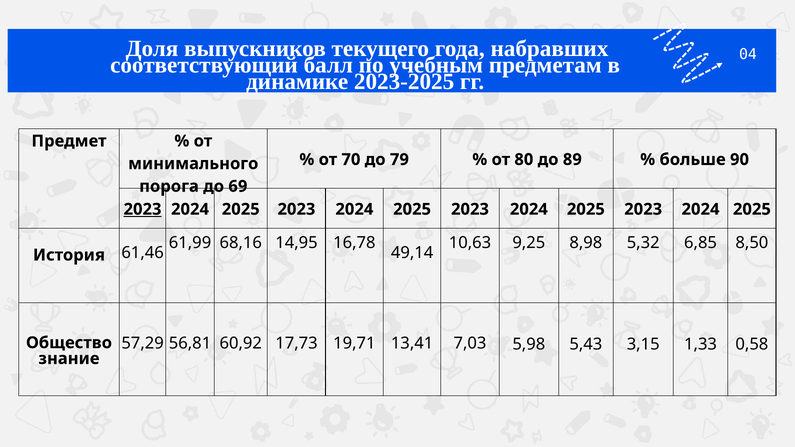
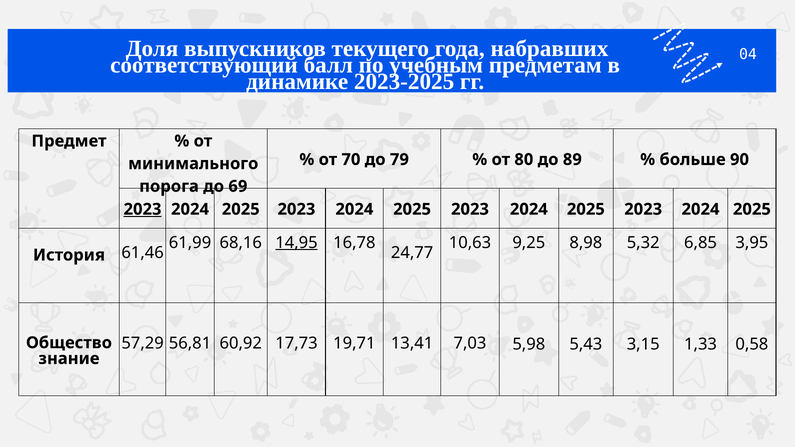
14,95 underline: none -> present (296, 243)
8,50: 8,50 -> 3,95 (752, 243)
49,14: 49,14 -> 24,77 (412, 253)
